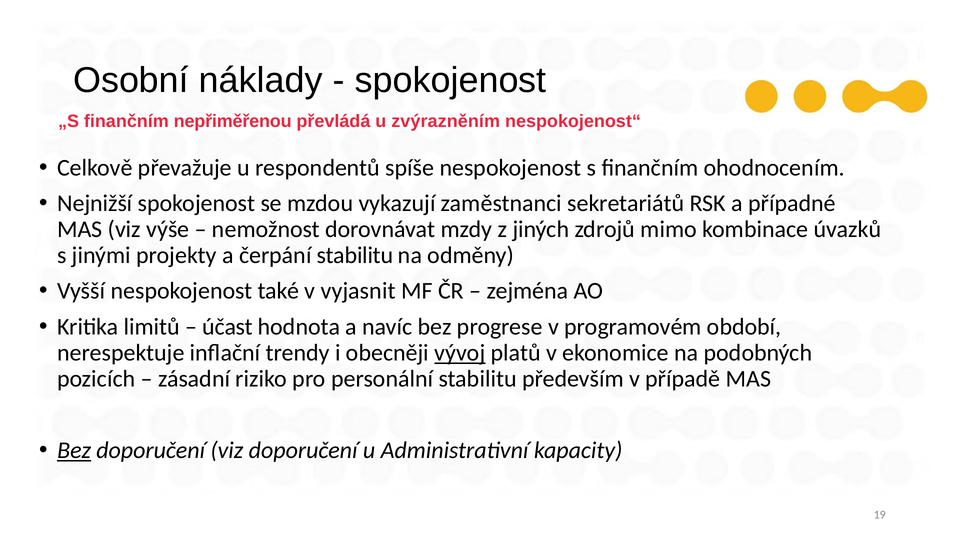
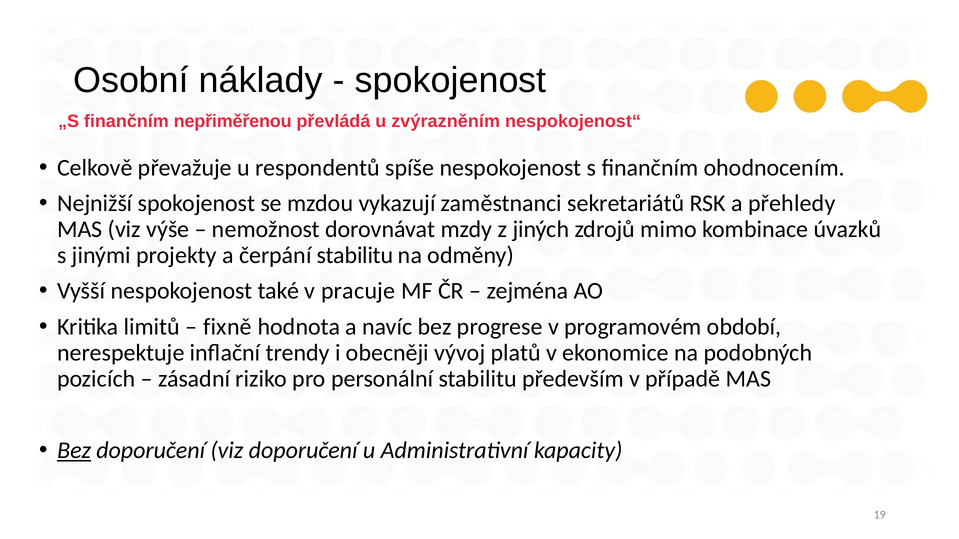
případné: případné -> přehledy (792, 204)
vyjasnit: vyjasnit -> pracuje (358, 291)
účast: účast -> fixně (227, 327)
vývoj underline: present -> none (460, 353)
